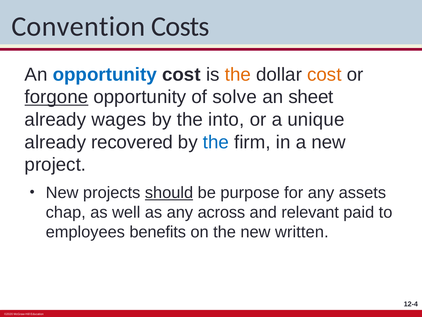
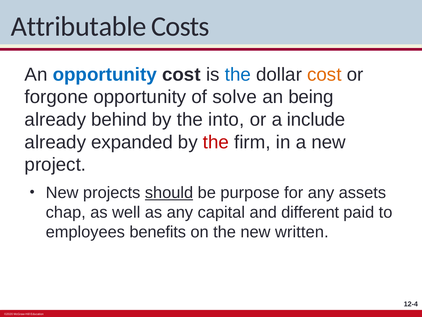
Convention: Convention -> Attributable (79, 26)
the colour: orange -> blue (238, 74)
forgone underline: present -> none (56, 97)
sheet: sheet -> being (311, 97)
wages: wages -> behind (119, 119)
unique: unique -> include (316, 119)
recovered: recovered -> expanded (132, 142)
the colour: blue -> red (216, 142)
across: across -> capital (221, 212)
relevant: relevant -> different (310, 212)
